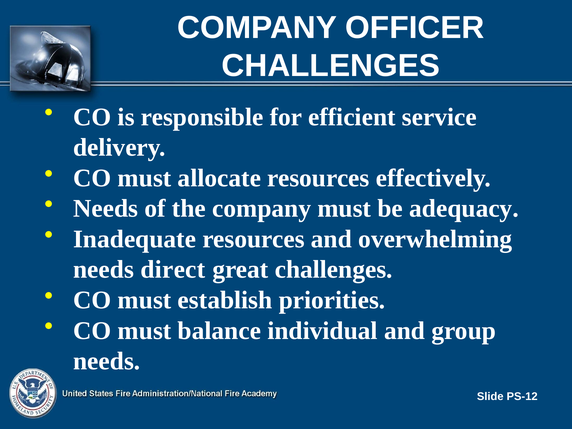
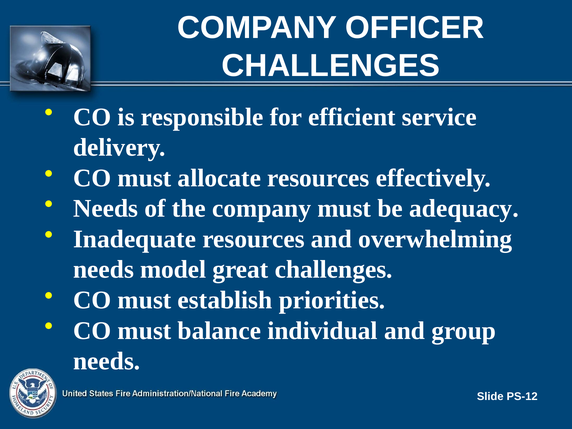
direct: direct -> model (173, 270)
